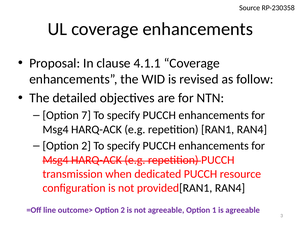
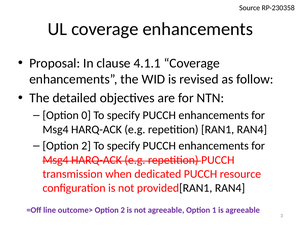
7: 7 -> 0 (86, 115)
